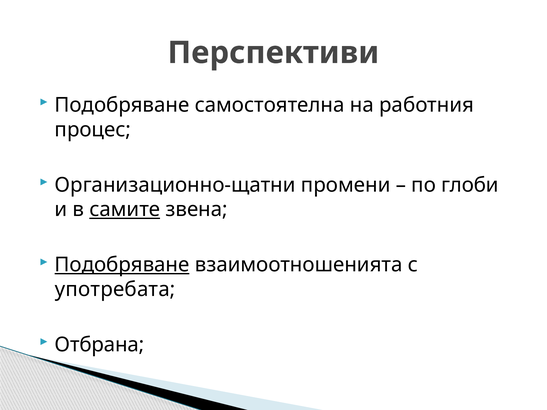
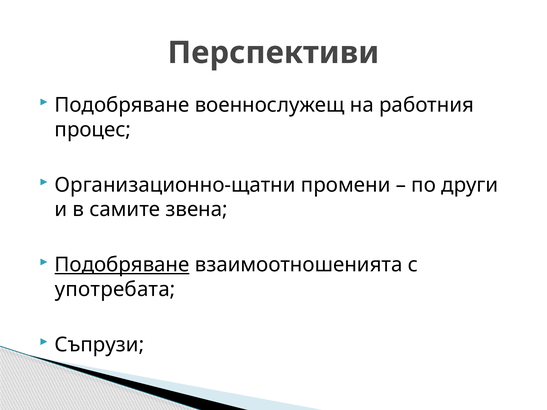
самостоятелна: самостоятелна -> военнослужещ (270, 105)
глоби: глоби -> други (470, 185)
самите underline: present -> none (125, 210)
Отбрана: Отбрана -> Съпрузи (99, 345)
